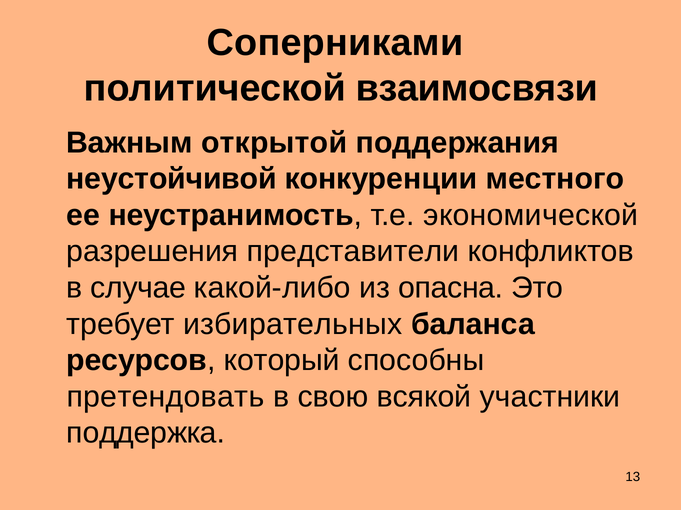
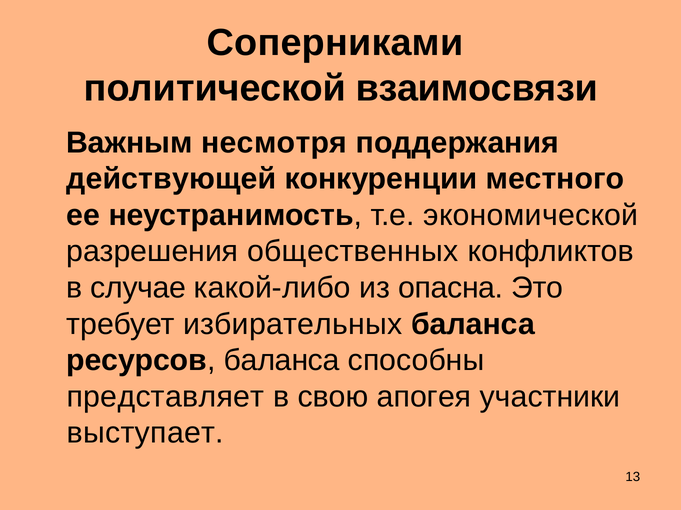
открытой: открытой -> несмотря (274, 143)
неустойчивой: неустойчивой -> действующей (171, 179)
представители: представители -> общественных (353, 252)
ресурсов который: который -> баланса (282, 361)
претендовать: претендовать -> представляет (165, 397)
всякой: всякой -> апогея (424, 397)
поддержка: поддержка -> выступает (145, 433)
